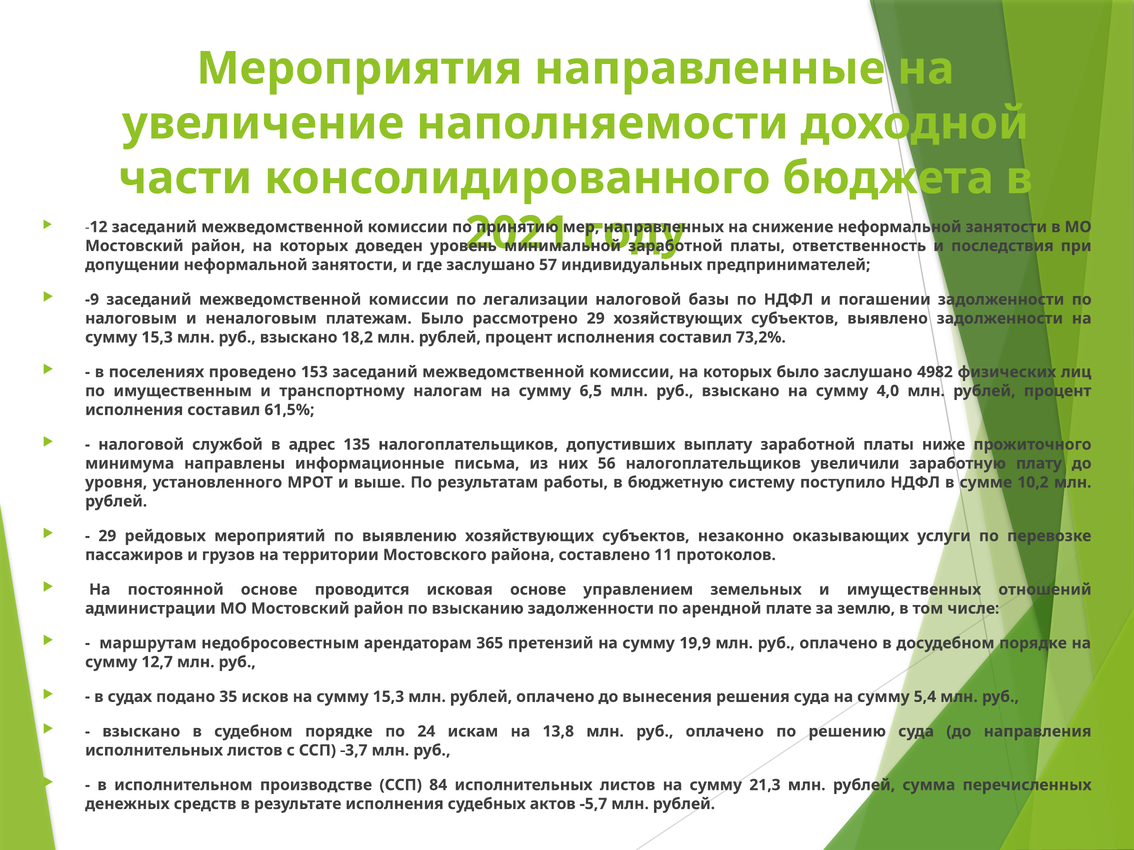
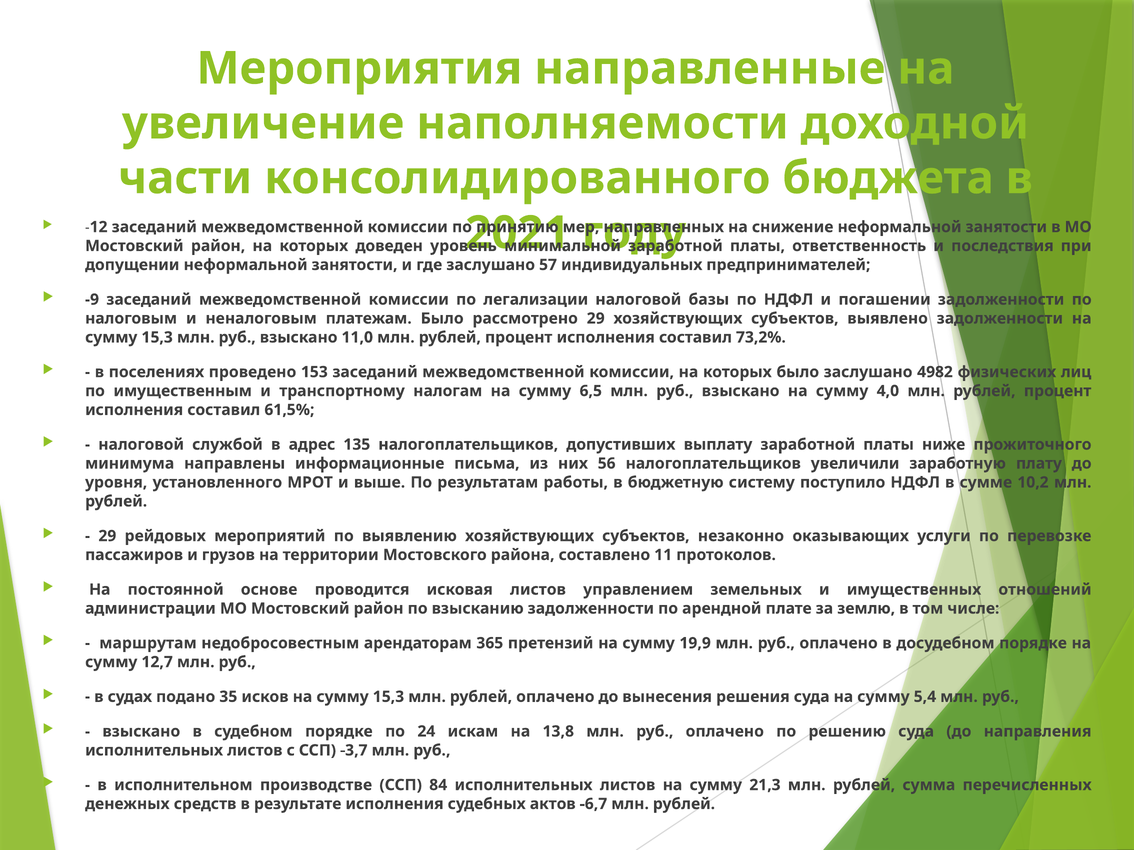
18,2: 18,2 -> 11,0 (357, 338)
исковая основе: основе -> листов (538, 590)
-5,7: -5,7 -> -6,7 (593, 804)
